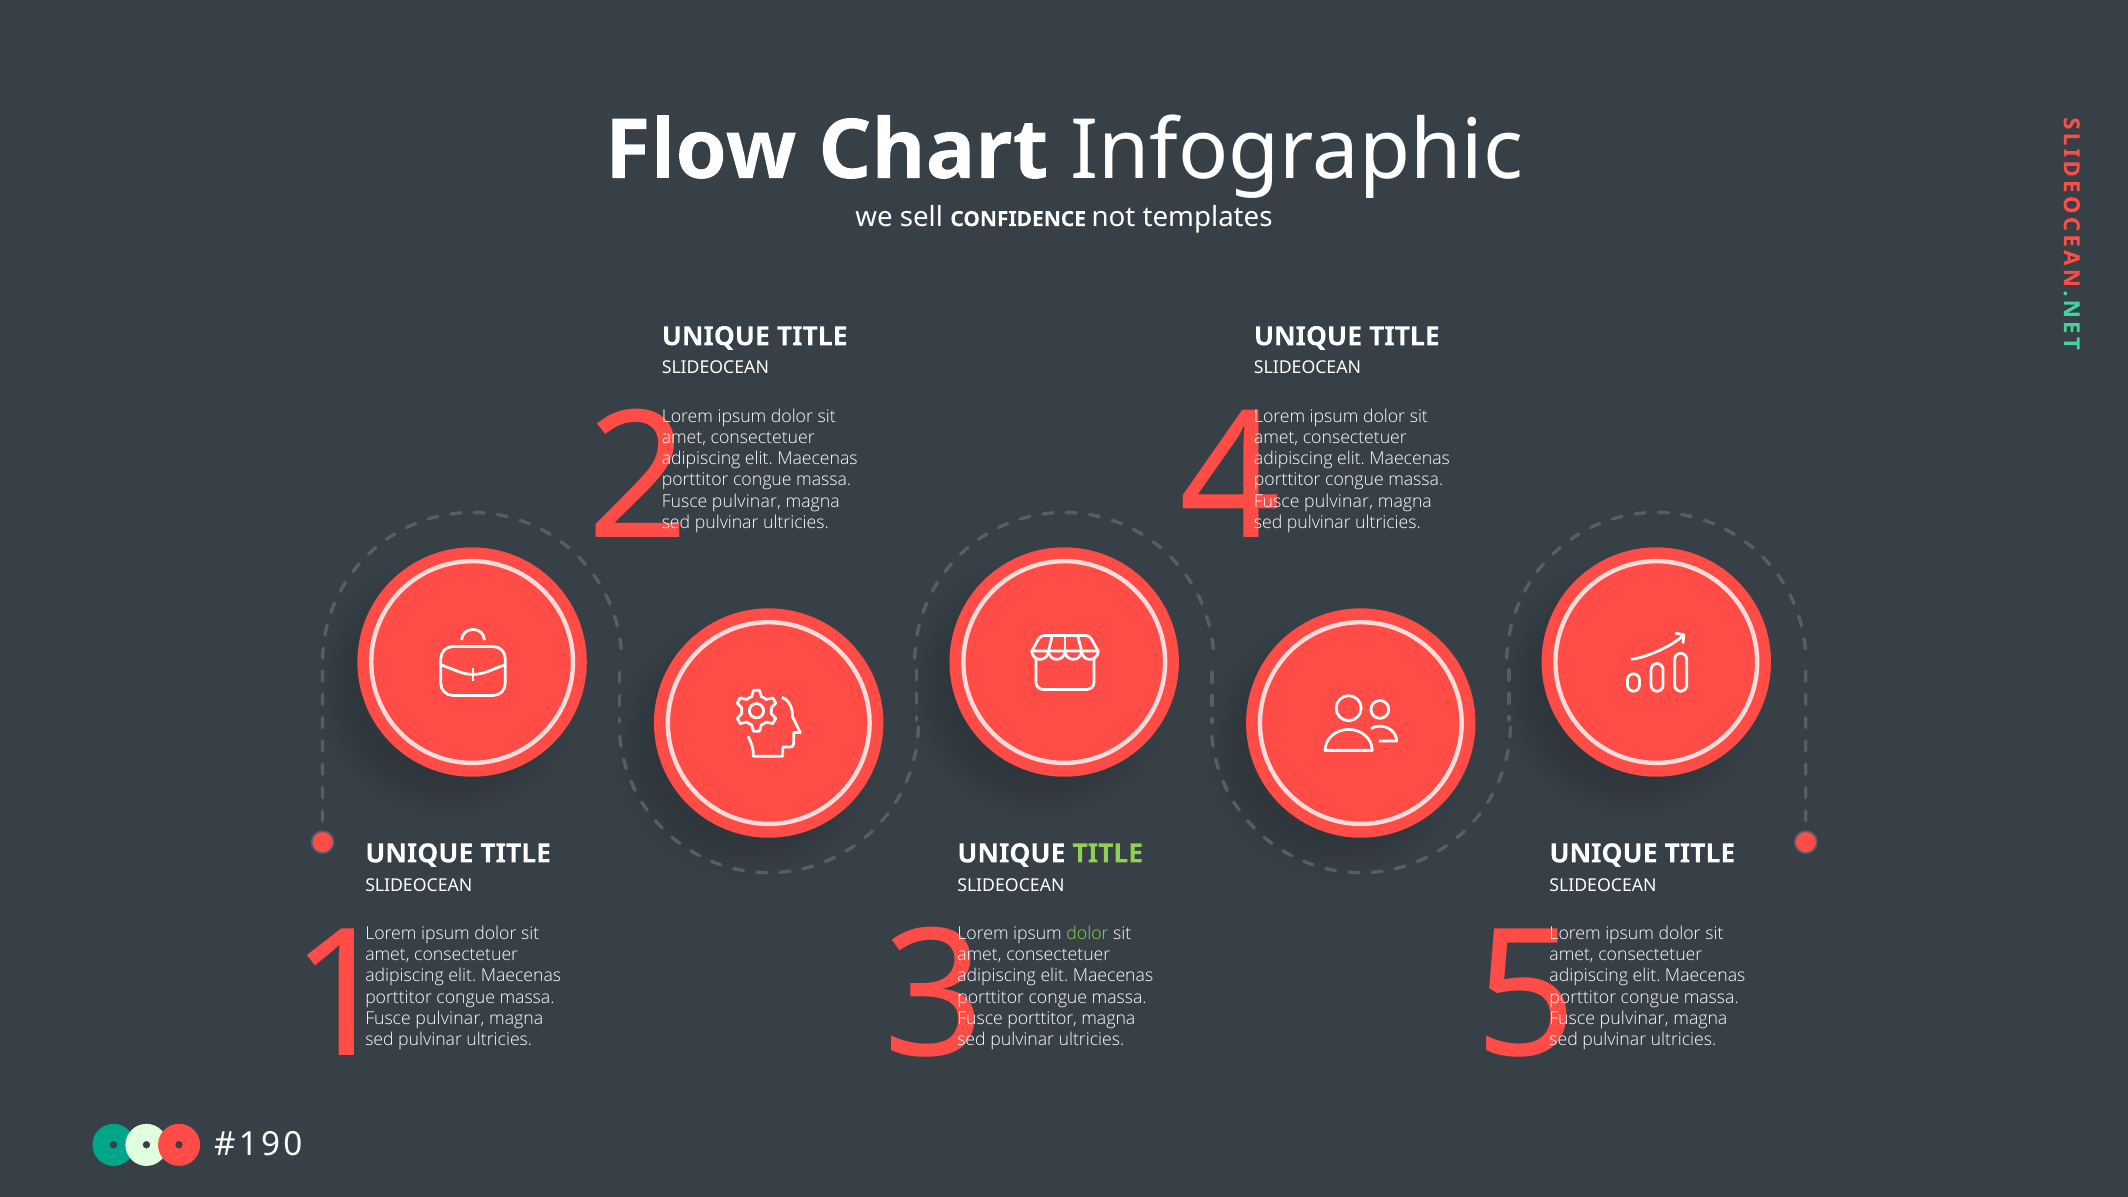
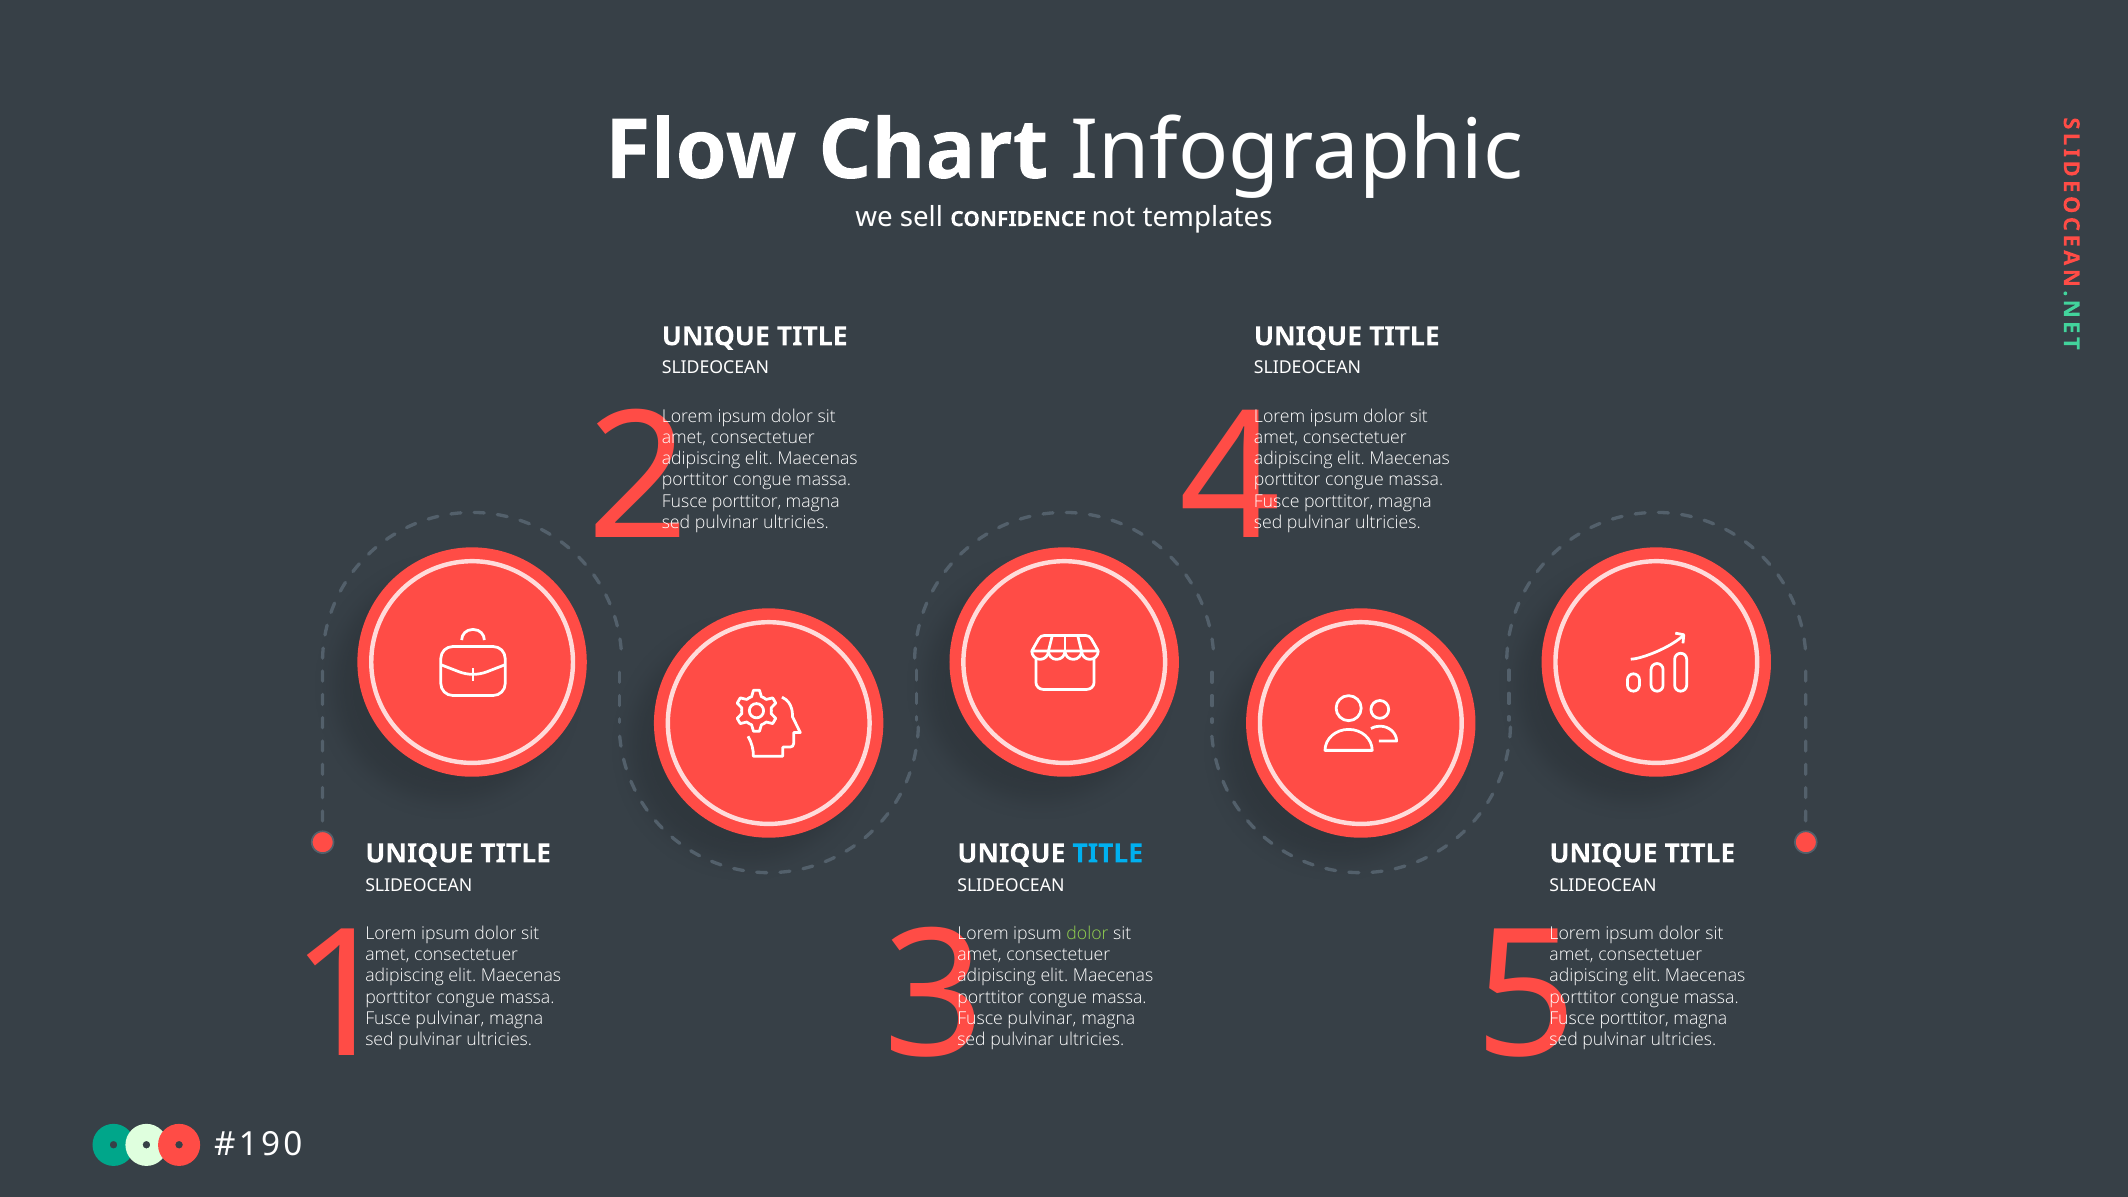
pulvinar: pulvinar -> porttitor (747, 501)
pulvinar: pulvinar -> porttitor (1339, 501)
TITLE colour: light green -> light blue (1108, 854)
porttitor: porttitor -> pulvinar (1042, 1019)
pulvinar: pulvinar -> porttitor (1634, 1019)
